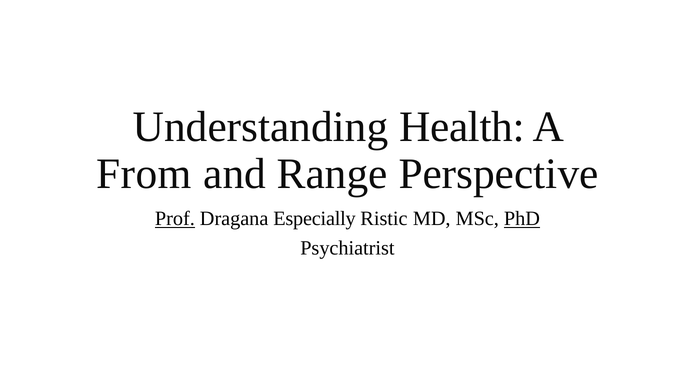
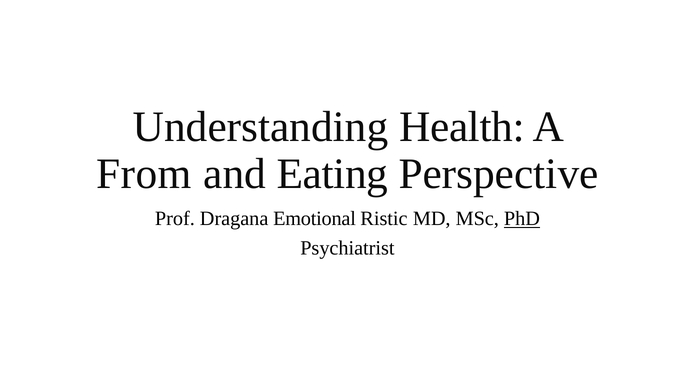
Range: Range -> Eating (332, 174)
Prof underline: present -> none (175, 219)
Especially: Especially -> Emotional (315, 219)
